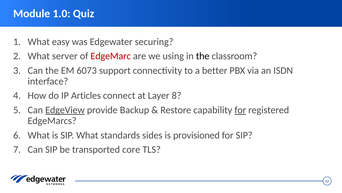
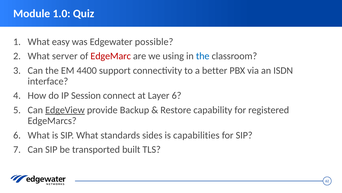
securing: securing -> possible (154, 42)
the colour: black -> blue (203, 56)
6073: 6073 -> 4400 (87, 70)
Articles: Articles -> Session (86, 95)
Layer 8: 8 -> 6 (177, 95)
for underline: present -> none (240, 110)
provisioned: provisioned -> capabilities (196, 135)
core: core -> built (131, 149)
